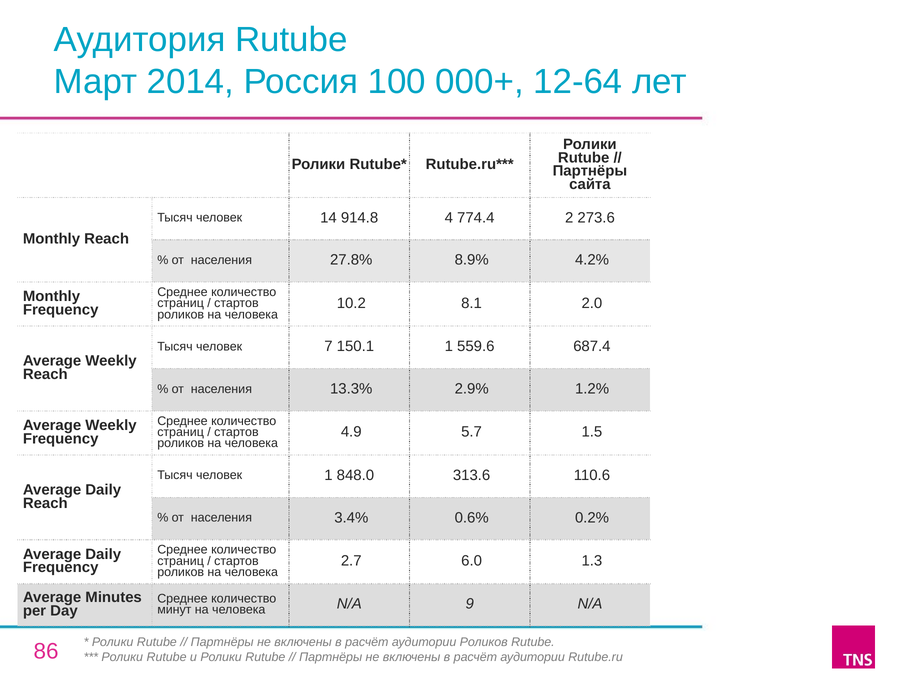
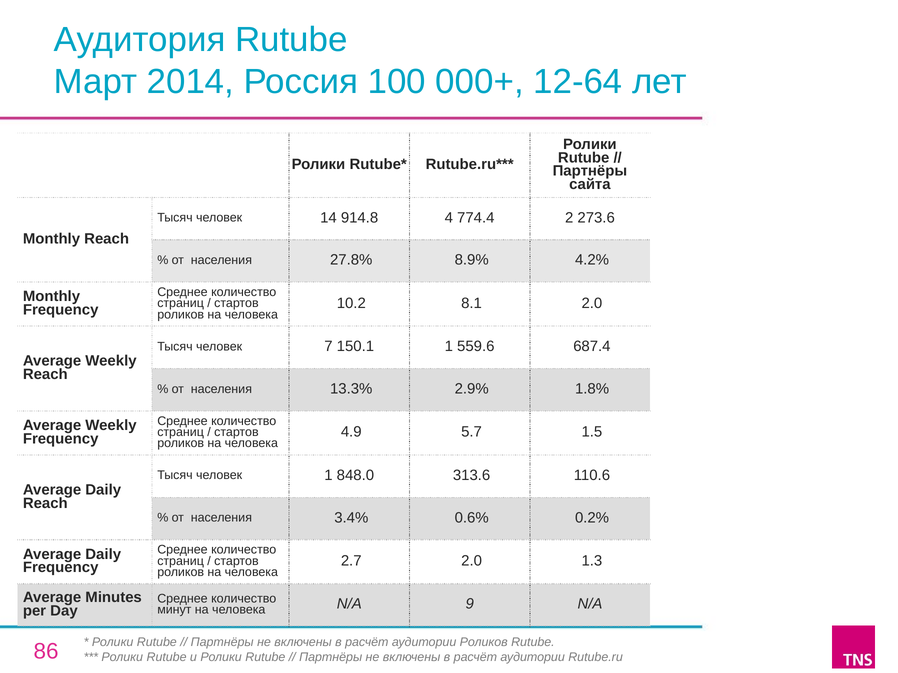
1.2%: 1.2% -> 1.8% (592, 389)
2.7 6.0: 6.0 -> 2.0 (472, 561)
